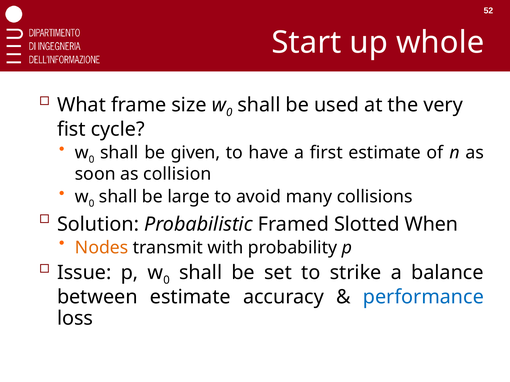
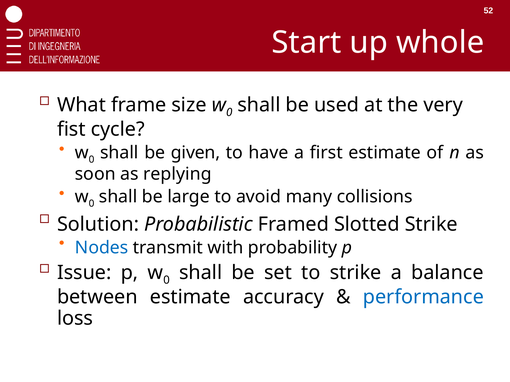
collision: collision -> replying (177, 174)
Slotted When: When -> Strike (431, 224)
Nodes colour: orange -> blue (102, 248)
